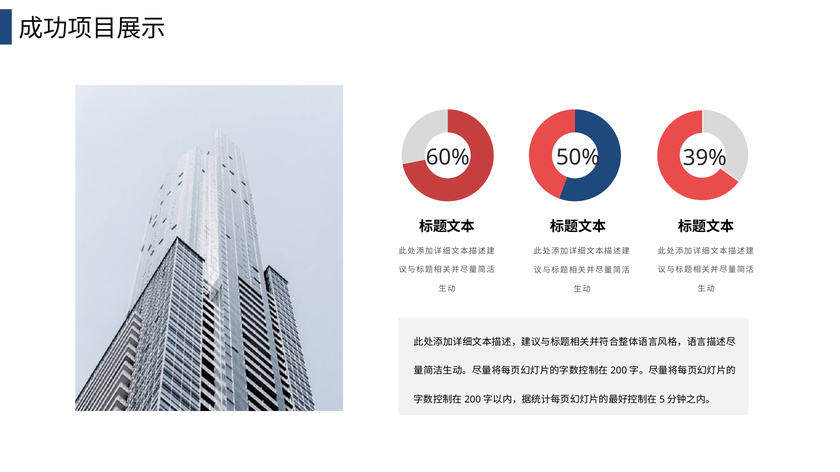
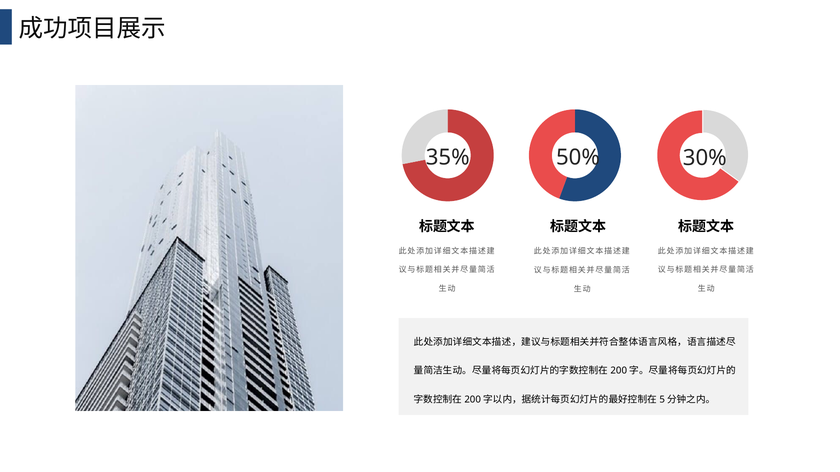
60%: 60% -> 35% (448, 158)
39%: 39% -> 30% (705, 158)
